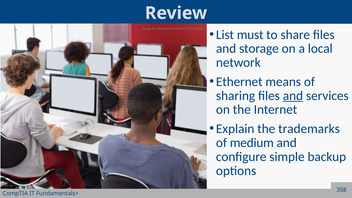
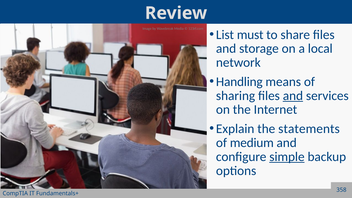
Ethernet: Ethernet -> Handling (239, 82)
trademarks: trademarks -> statements (309, 129)
simple underline: none -> present (287, 157)
